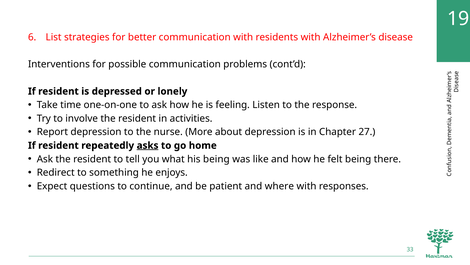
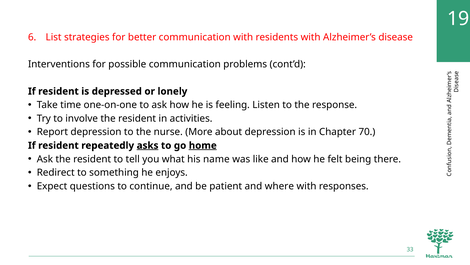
27: 27 -> 70 (367, 132)
home underline: none -> present (203, 145)
his being: being -> name (216, 159)
